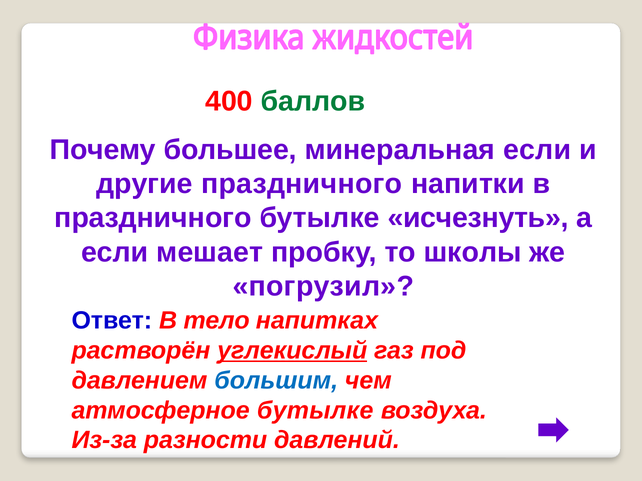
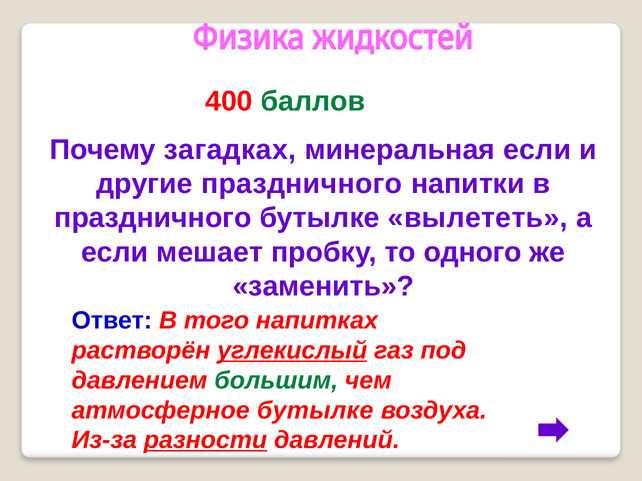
большее: большее -> загадках (230, 150)
исчезнуть: исчезнуть -> вылететь (478, 218)
школы: школы -> одного (473, 253)
погрузил: погрузил -> заменить (323, 287)
тело: тело -> того (217, 321)
большим colour: blue -> green (276, 381)
разности underline: none -> present (206, 441)
